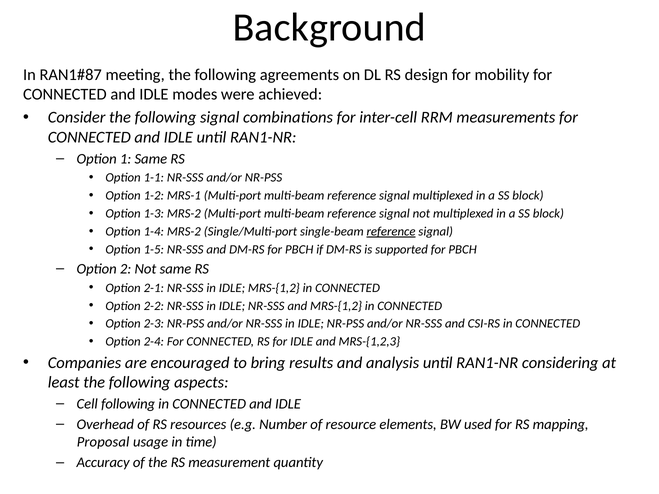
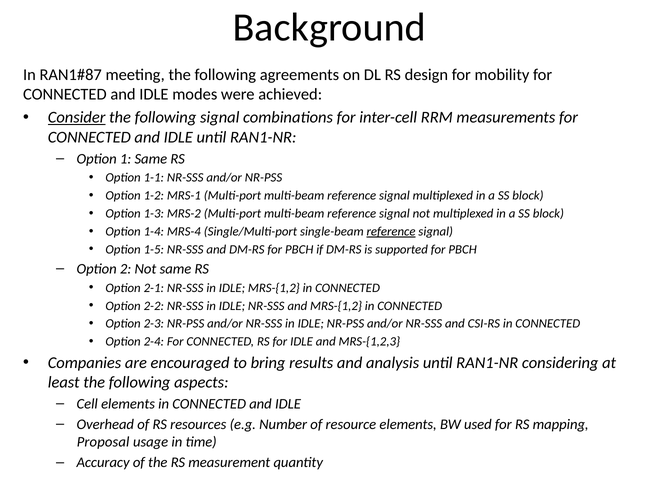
Consider underline: none -> present (77, 118)
1-4 MRS-2: MRS-2 -> MRS-4 (184, 232)
Cell following: following -> elements (128, 404)
